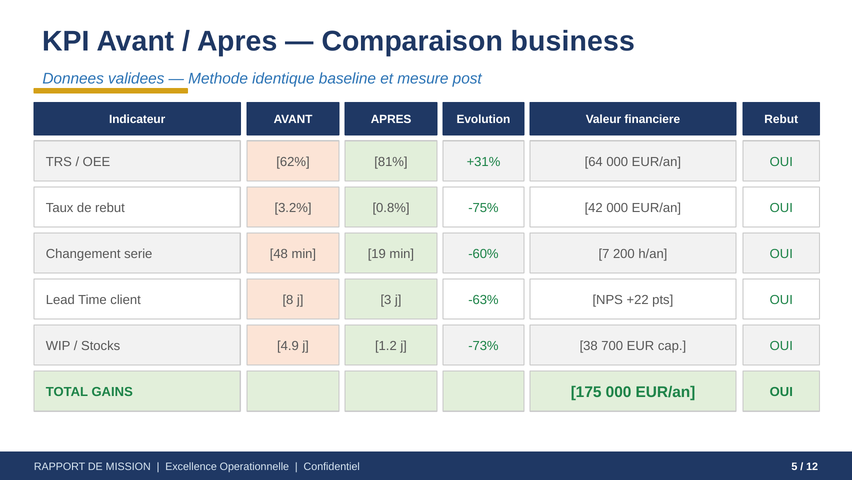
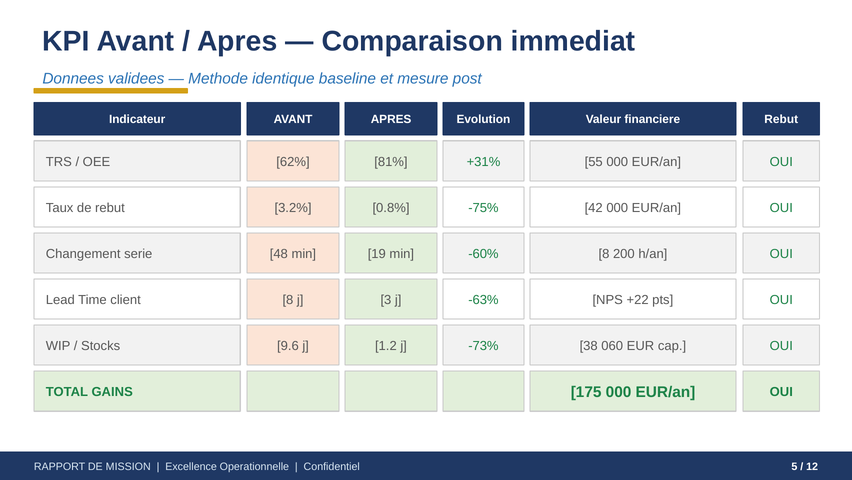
business: business -> immediat (573, 41)
64: 64 -> 55 (594, 161)
-60% 7: 7 -> 8 (604, 254)
4.9: 4.9 -> 9.6 (288, 346)
700: 700 -> 060 (612, 346)
